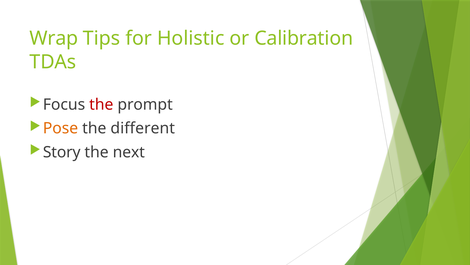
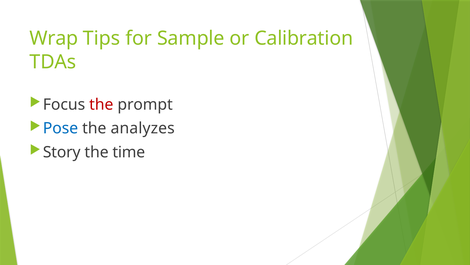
Holistic: Holistic -> Sample (191, 38)
Pose colour: orange -> blue (60, 128)
different: different -> analyzes (143, 128)
next: next -> time (129, 152)
